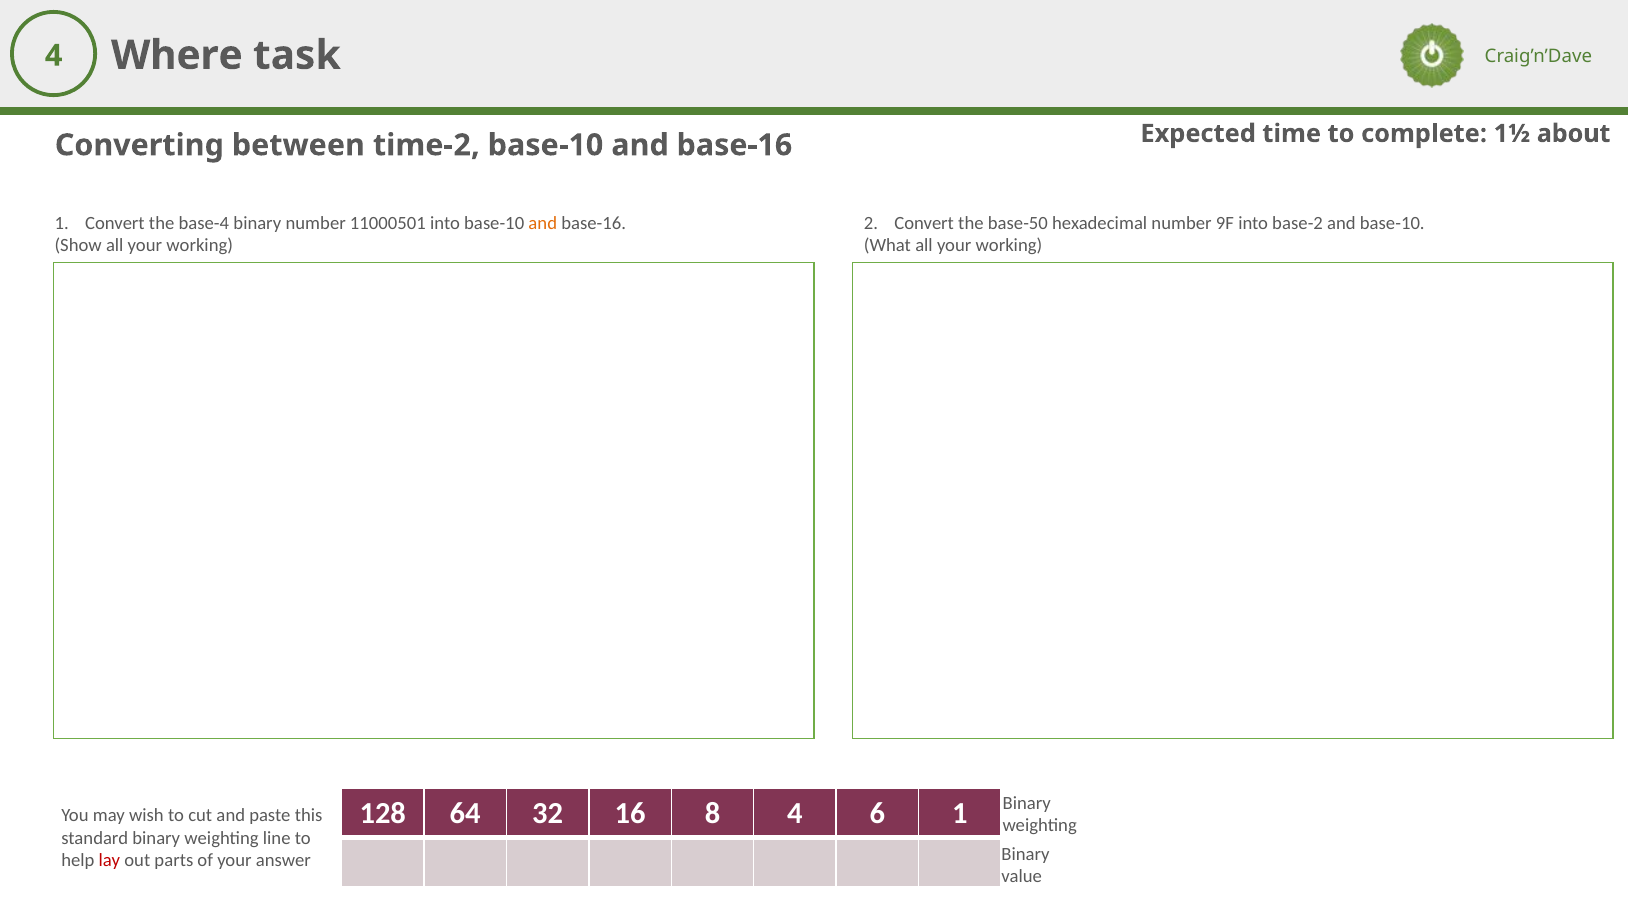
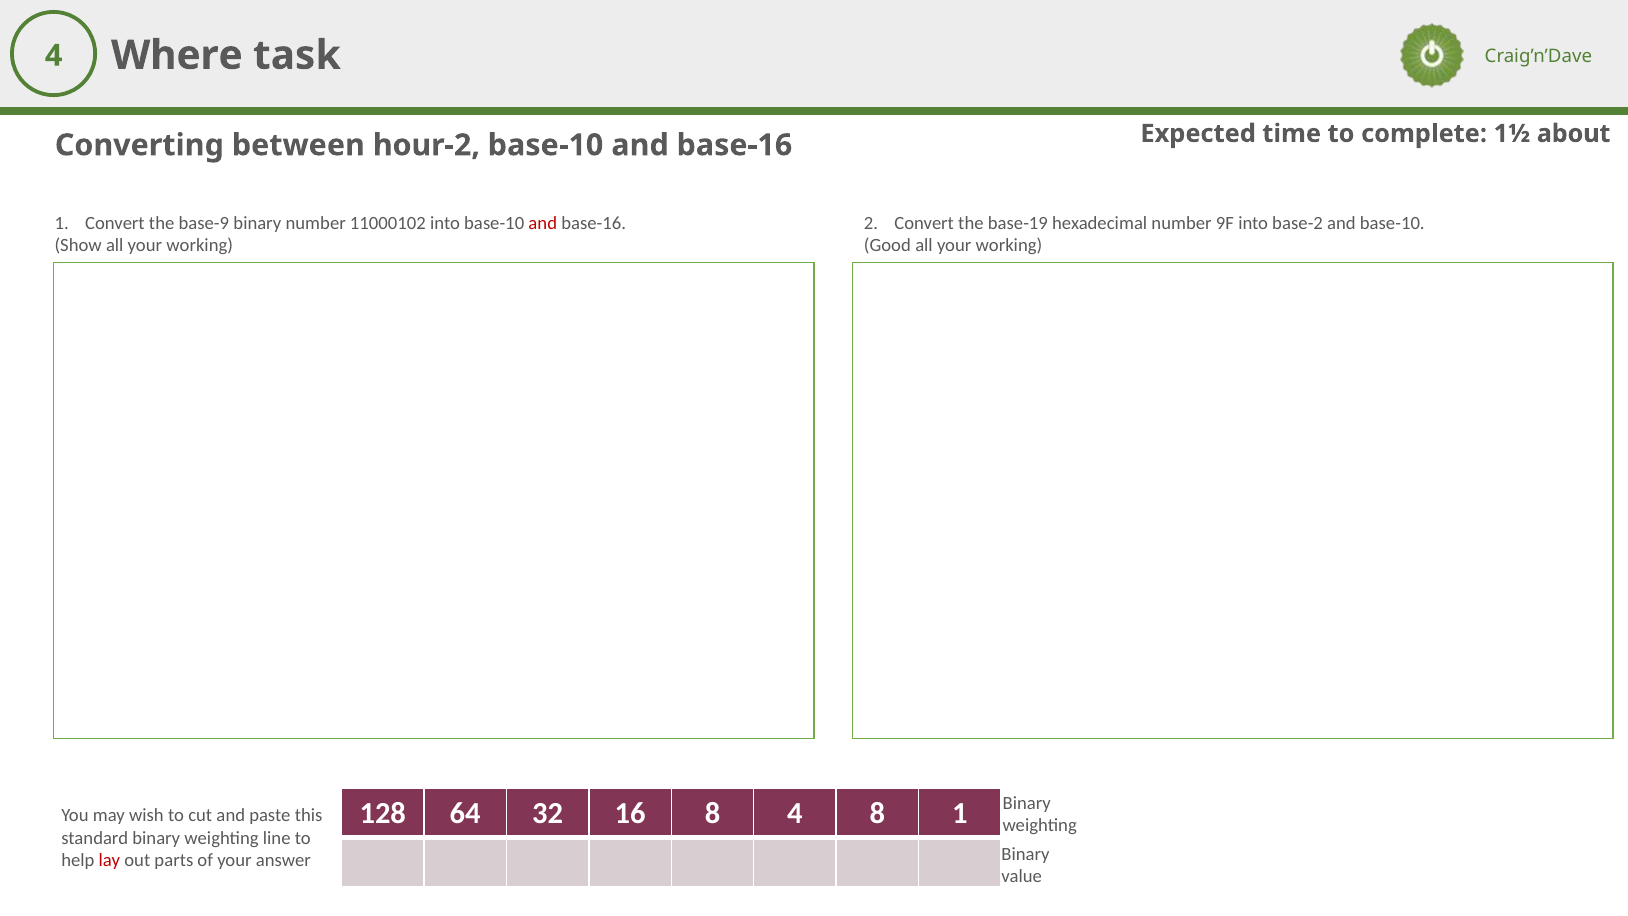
time-2: time-2 -> hour-2 (426, 145)
base-4: base-4 -> base-9 (204, 223)
11000501: 11000501 -> 11000102 (388, 223)
and colour: orange -> red (543, 223)
base-50: base-50 -> base-19 (1018, 223)
What: What -> Good (887, 245)
4 6: 6 -> 8 (877, 813)
